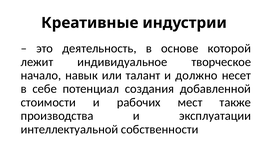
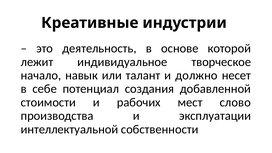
также: также -> слово (235, 102)
